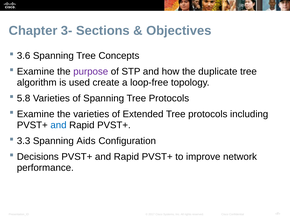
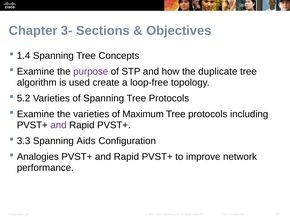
3.6: 3.6 -> 1.4 (24, 56)
5.8: 5.8 -> 5.2 (24, 98)
Extended: Extended -> Maximum (143, 114)
and colour: blue -> purple (58, 125)
Decisions: Decisions -> Analogies (38, 157)
